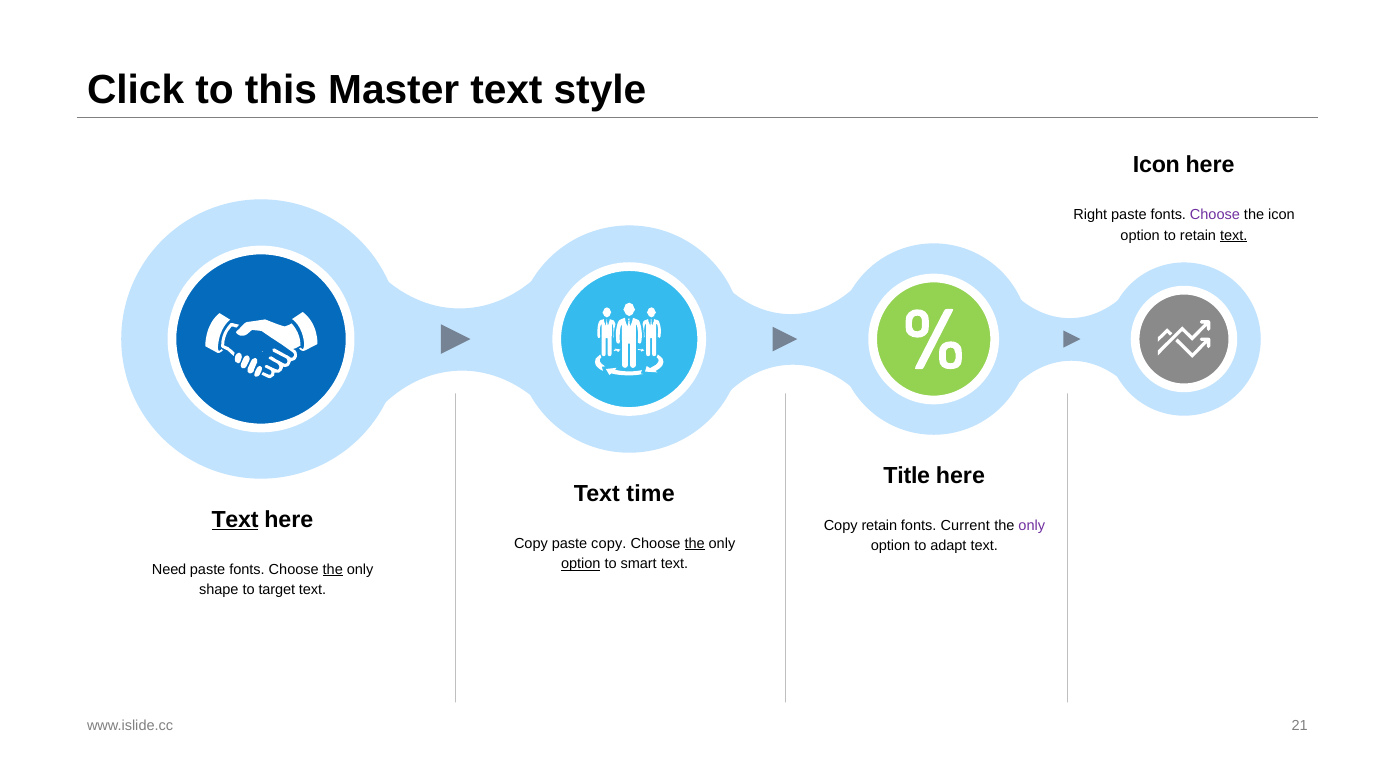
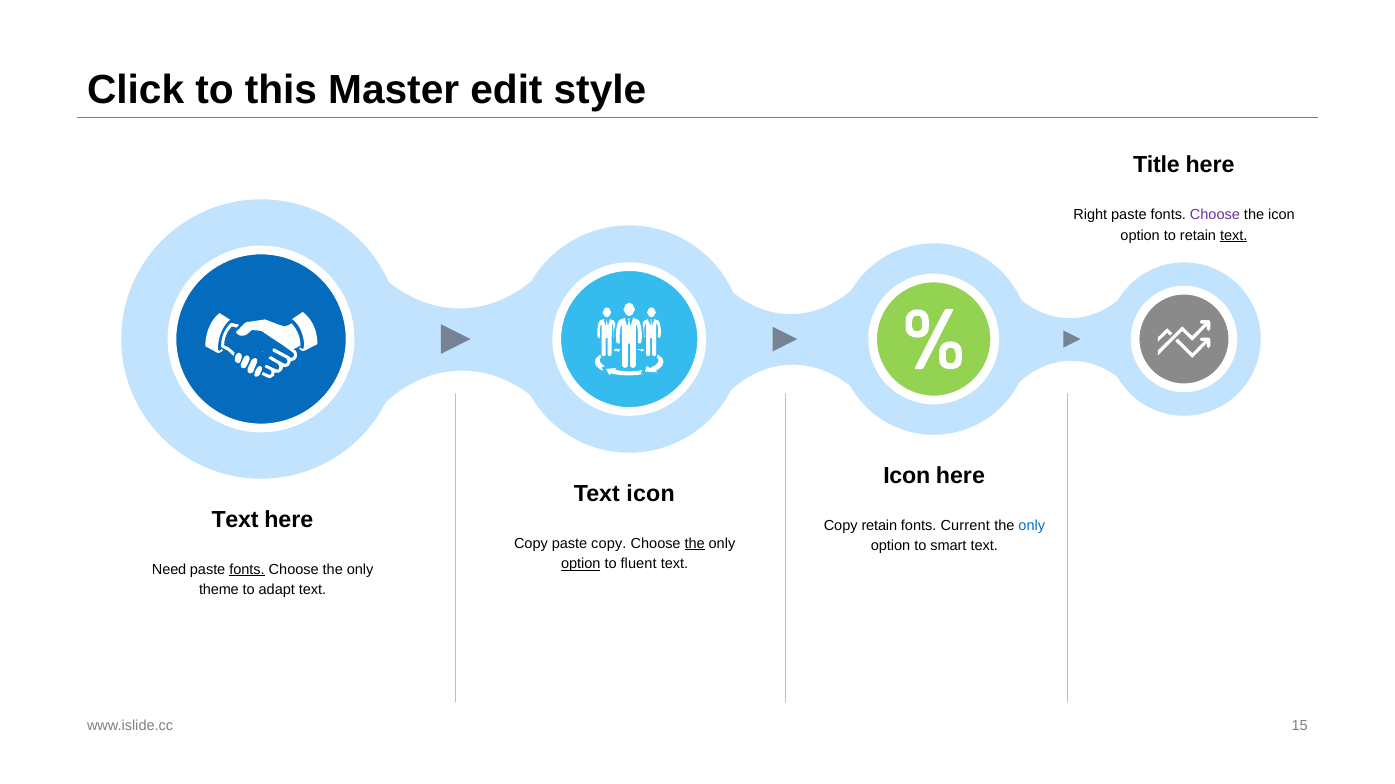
Master text: text -> edit (506, 90)
Icon: Icon -> Title (1156, 165)
Title: Title -> Icon (907, 476)
time: time -> icon (651, 494)
Text underline: present -> none (235, 520)
only colour: purple -> blue (1032, 526)
adapt: adapt -> smart (948, 547)
smart: smart -> fluent (639, 564)
fonts underline: none -> present (247, 570)
the underline: present -> none (333, 570)
shape: shape -> theme (219, 591)
target: target -> adapt (277, 591)
21: 21 -> 15 (1300, 727)
